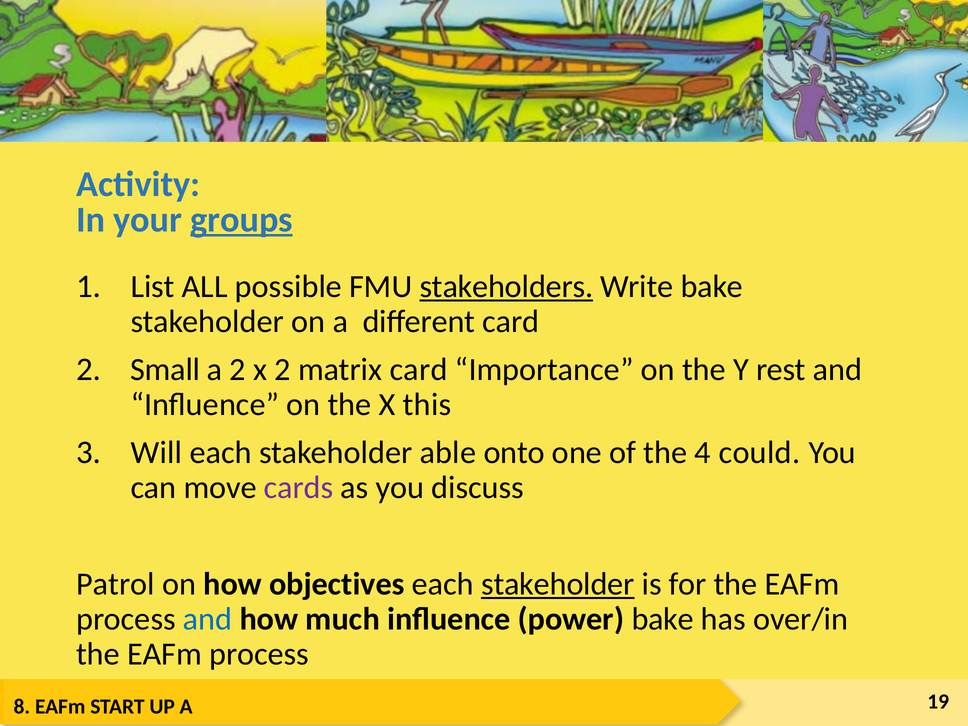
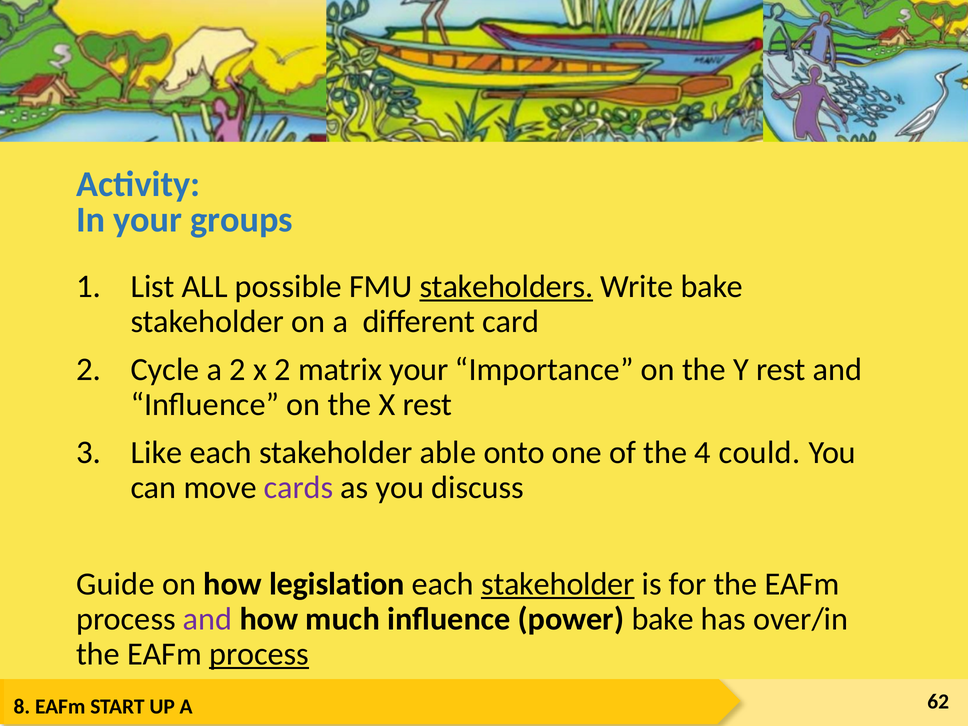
groups underline: present -> none (242, 220)
Small: Small -> Cycle (165, 370)
matrix card: card -> your (419, 370)
X this: this -> rest (427, 405)
Will: Will -> Like (157, 453)
Patrol: Patrol -> Guide (115, 584)
objectives: objectives -> legislation (337, 584)
and colour: blue -> purple (208, 619)
process underline: none -> present (259, 654)
19: 19 -> 62 (938, 702)
